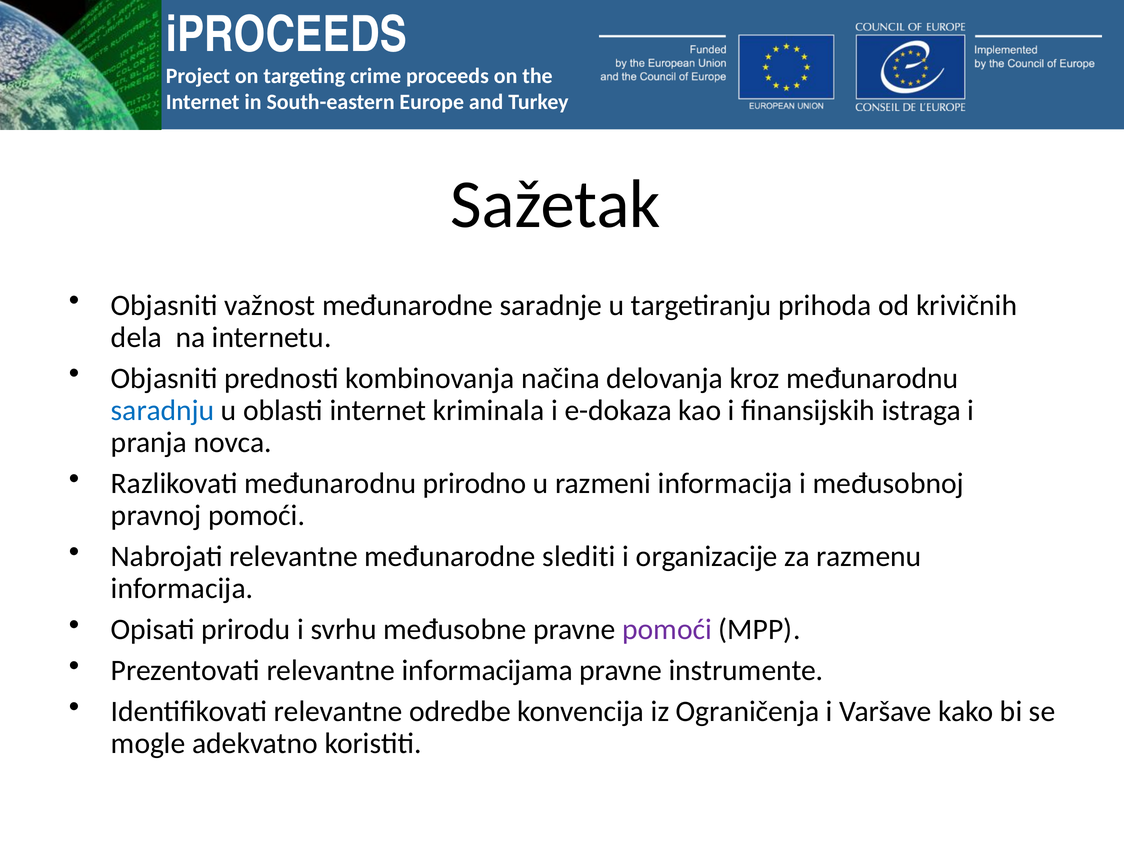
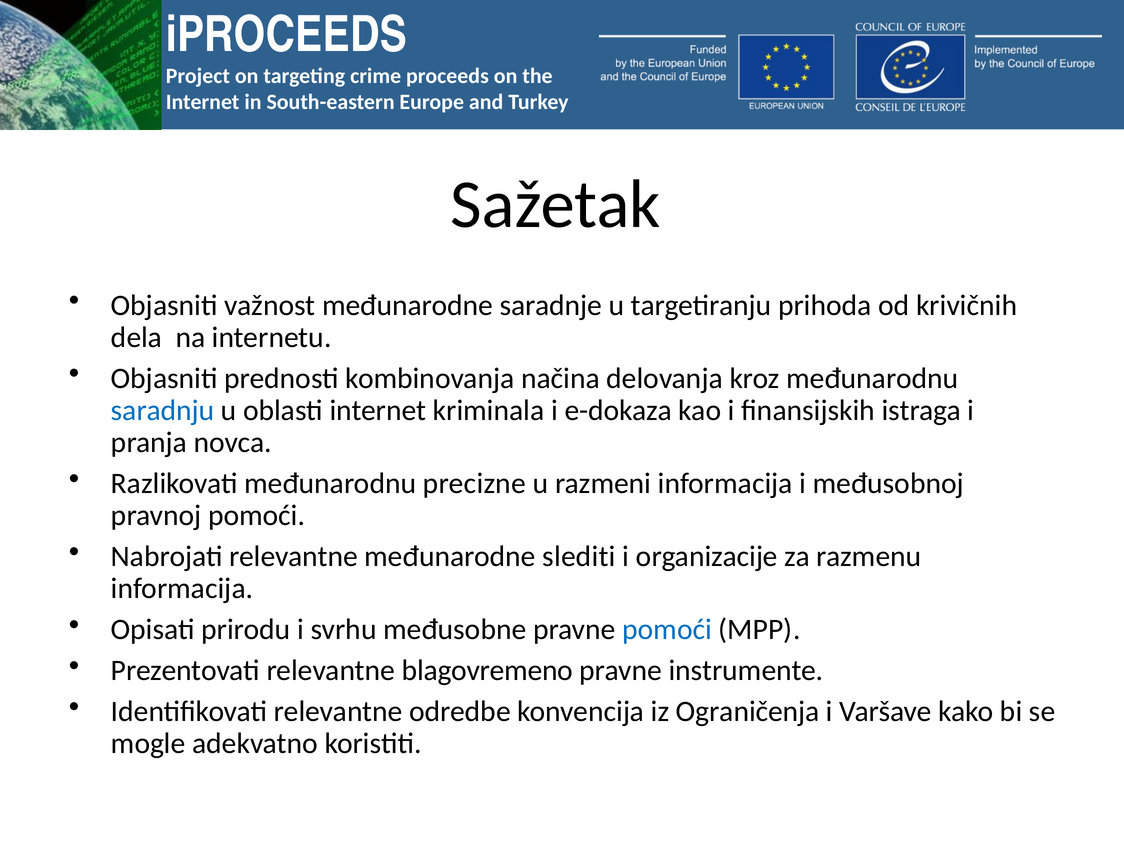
prirodno: prirodno -> precizne (474, 483)
pomoći colour: purple -> blue (667, 630)
informacijama: informacijama -> blagovremeno (487, 671)
